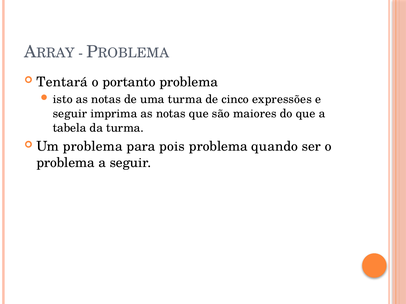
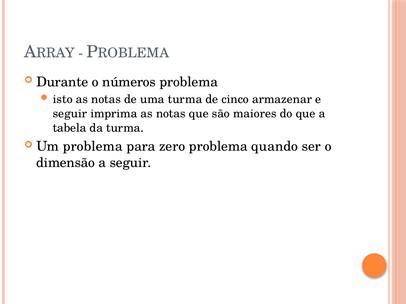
Tentará: Tentará -> Durante (62, 82)
portanto: portanto -> números (129, 82)
expressões: expressões -> armazenar (282, 100)
pois: pois -> zero (172, 147)
problema: problema -> dimensão (66, 163)
